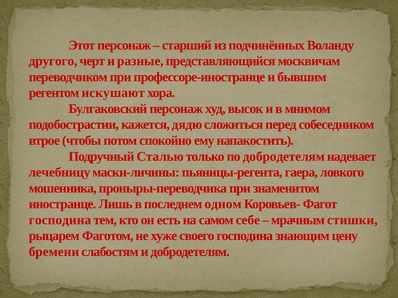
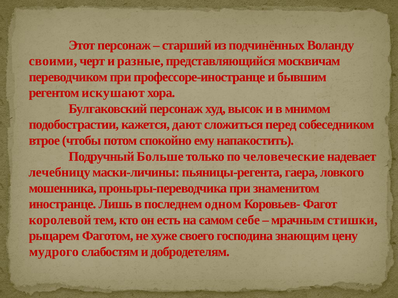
другого: другого -> своими (53, 61)
дядю: дядю -> дают (187, 125)
Сталью: Сталью -> Больше (160, 157)
по добродетелям: добродетелям -> человеческие (284, 157)
господина: господина -> королевой (60, 220)
бремени: бремени -> мудрого (54, 252)
